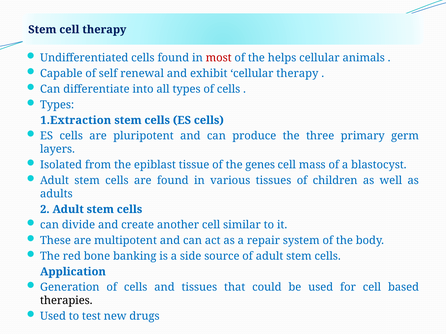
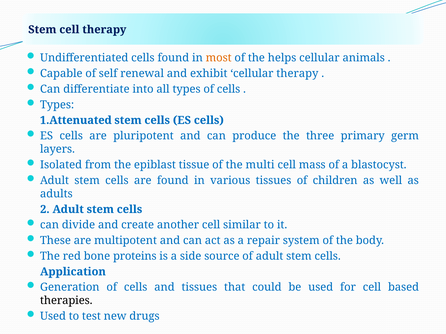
most colour: red -> orange (219, 58)
1.Extraction: 1.Extraction -> 1.Attenuated (76, 120)
genes: genes -> multi (260, 165)
banking: banking -> proteins (135, 256)
